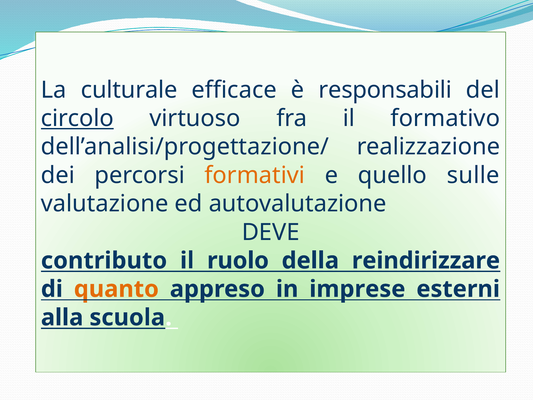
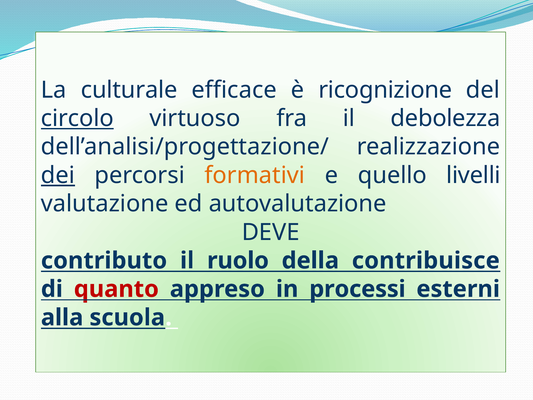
responsabili: responsabili -> ricognizione (385, 90)
formativo: formativo -> debolezza (446, 118)
dei underline: none -> present (58, 175)
sulle: sulle -> livelli (473, 175)
reindirizzare: reindirizzare -> contribuisce (426, 260)
quanto colour: orange -> red (116, 289)
imprese: imprese -> processi (357, 289)
